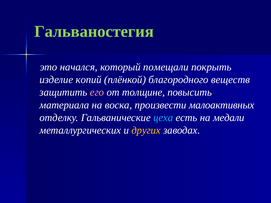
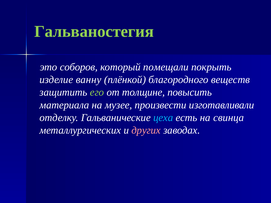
начался: начался -> соборов (79, 67)
копий: копий -> ванну (89, 80)
его colour: pink -> light green (97, 92)
воска: воска -> музее (118, 105)
малоактивных: малоактивных -> изготавливали (222, 105)
медали: медали -> свинца (229, 118)
других colour: yellow -> pink (146, 130)
